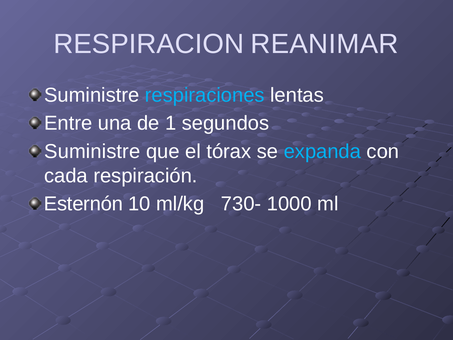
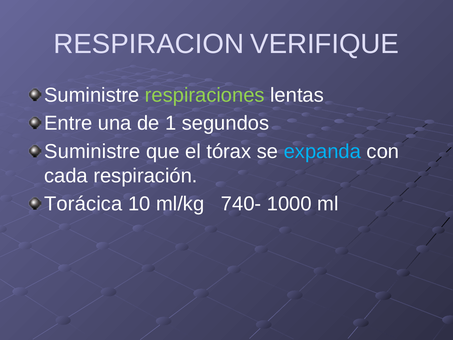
REANIMAR: REANIMAR -> VERIFIQUE (325, 44)
respiraciones colour: light blue -> light green (205, 95)
Esternón: Esternón -> Torácica (83, 204)
730-: 730- -> 740- (241, 204)
